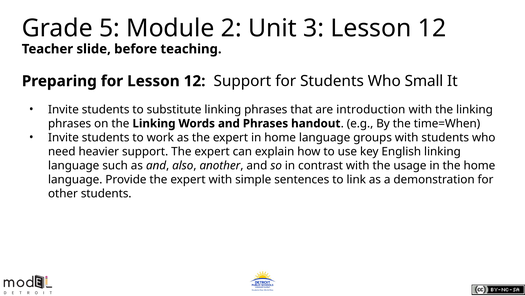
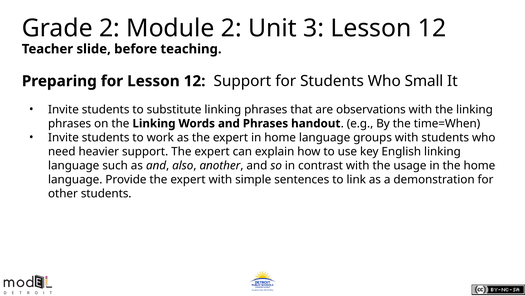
Grade 5: 5 -> 2 (109, 28)
introduction: introduction -> observations (371, 109)
